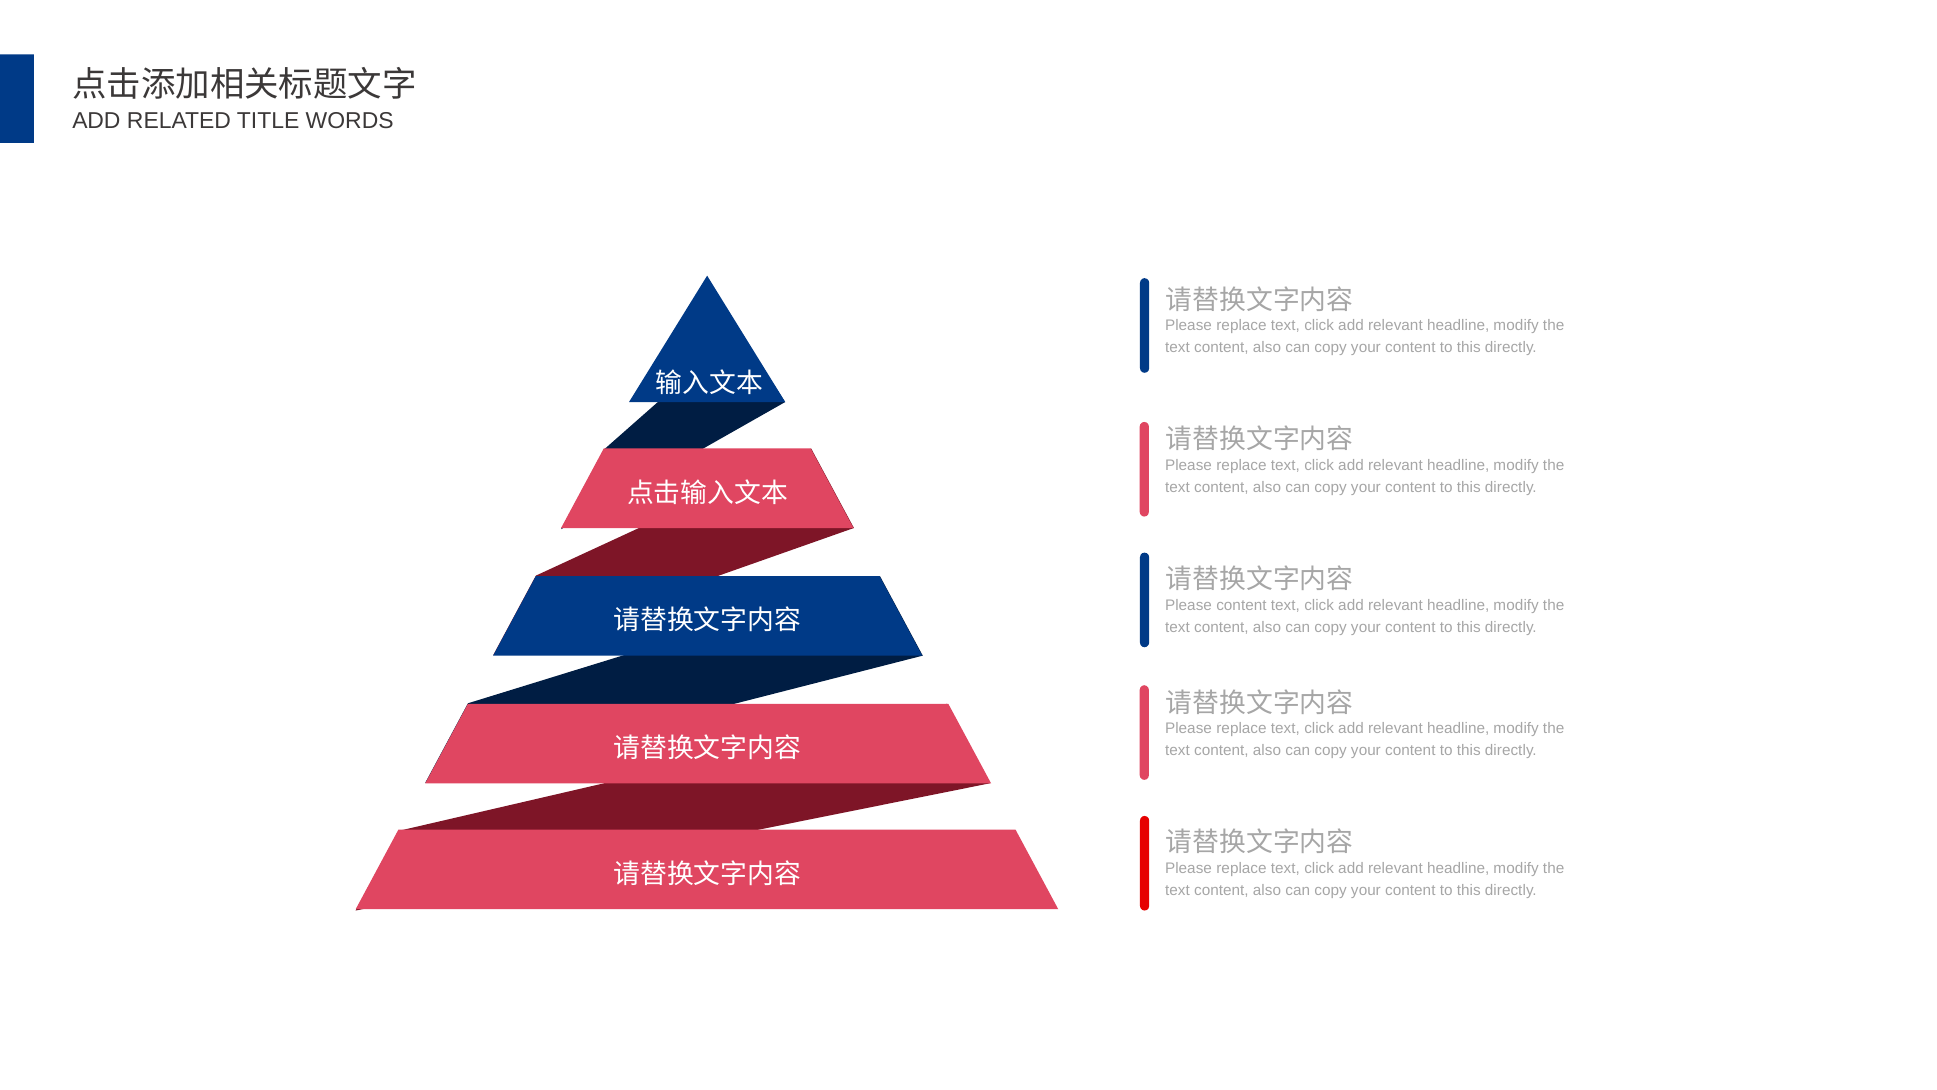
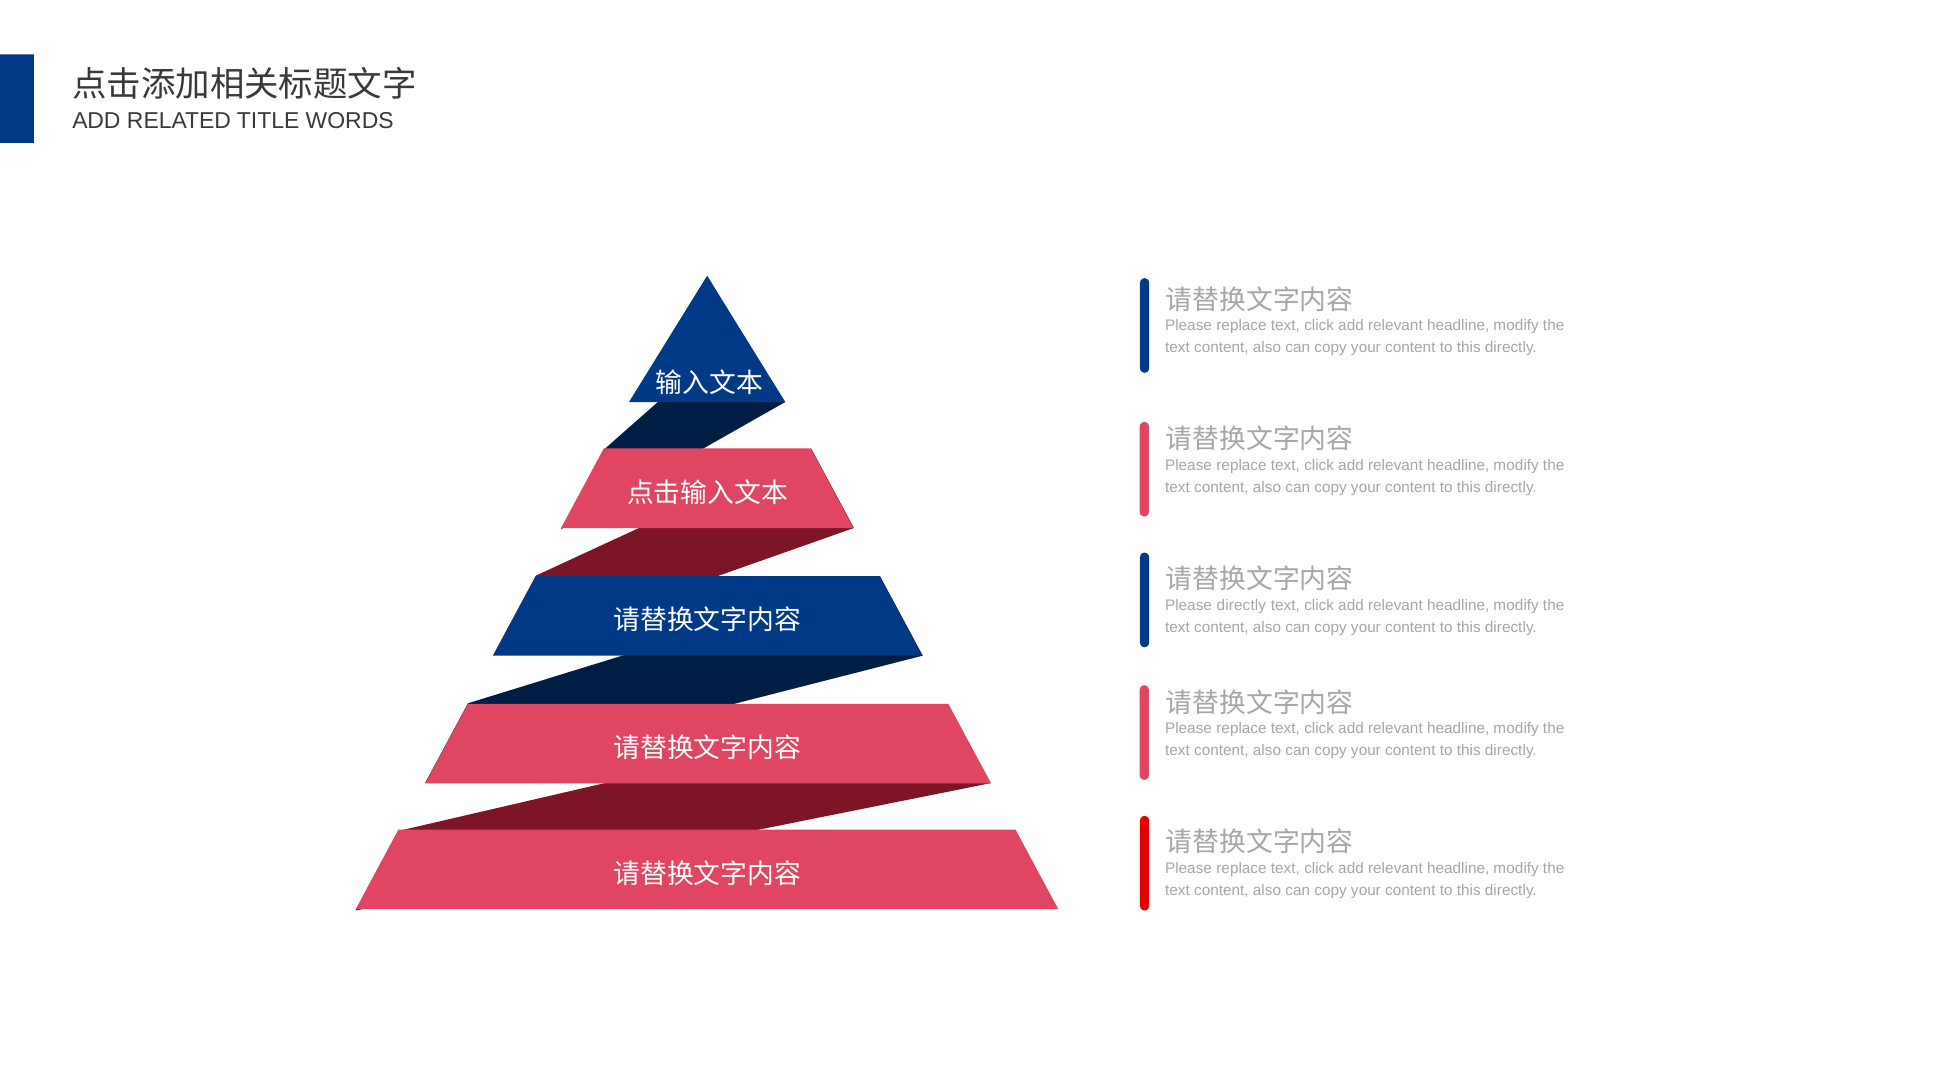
Please content: content -> directly (1241, 605)
